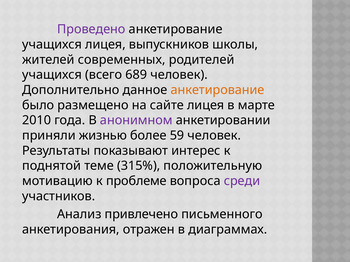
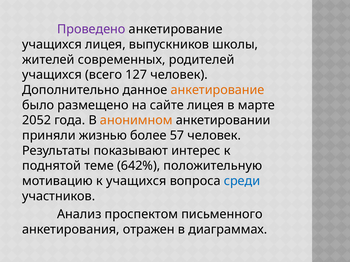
689: 689 -> 127 (136, 75)
2010: 2010 -> 2052 (37, 121)
анонимном colour: purple -> orange (136, 121)
59: 59 -> 57 (177, 136)
315%: 315% -> 642% (139, 166)
к проблеме: проблеме -> учащихся (136, 181)
среди colour: purple -> blue (242, 181)
привлечено: привлечено -> проспектом (141, 215)
